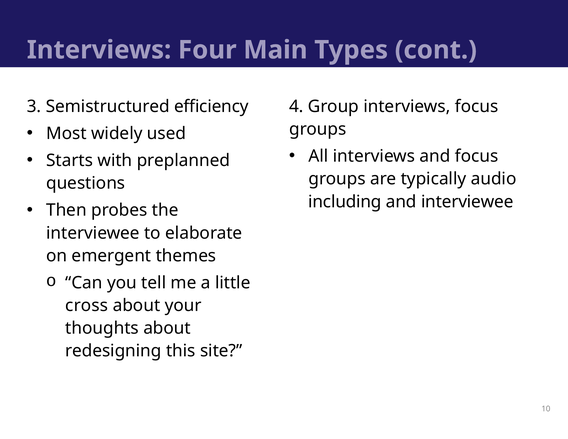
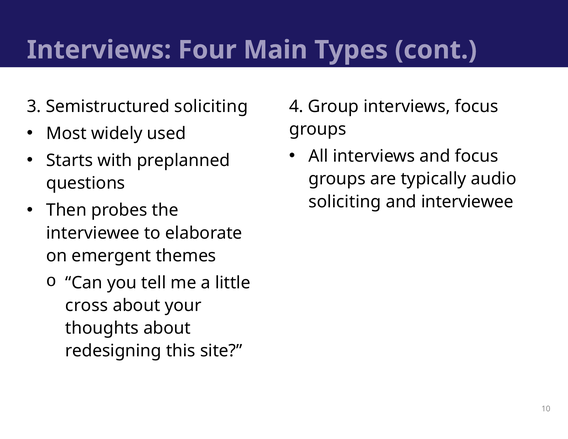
Semistructured efficiency: efficiency -> soliciting (211, 106)
including: including -> soliciting (345, 202)
